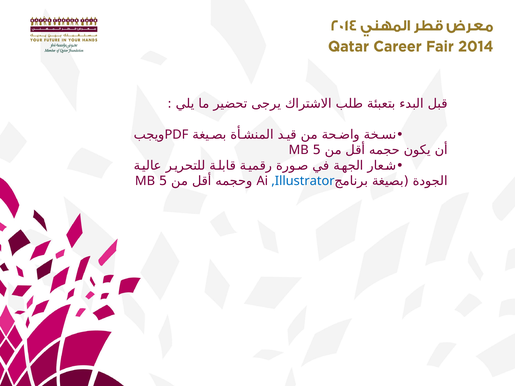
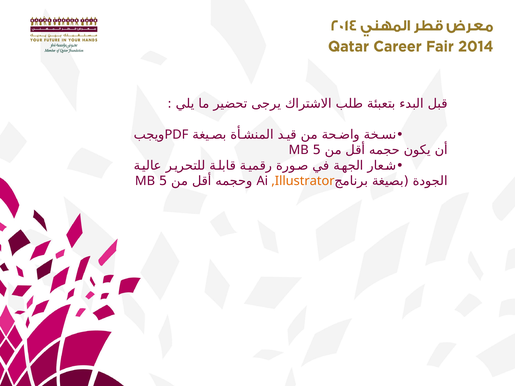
,Illustrator colour: blue -> orange (303, 181)
